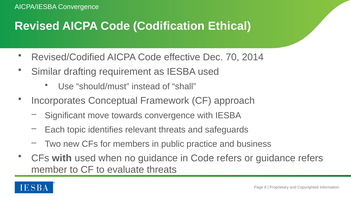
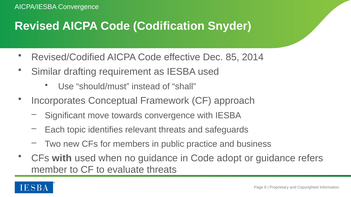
Ethical: Ethical -> Snyder (230, 26)
70: 70 -> 85 (232, 57)
Code refers: refers -> adopt (229, 158)
